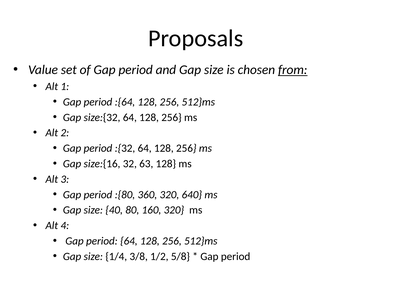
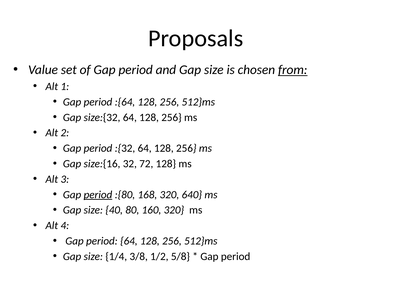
63: 63 -> 72 (146, 164)
period underline: none -> present (98, 194)
360: 360 -> 168 (147, 194)
